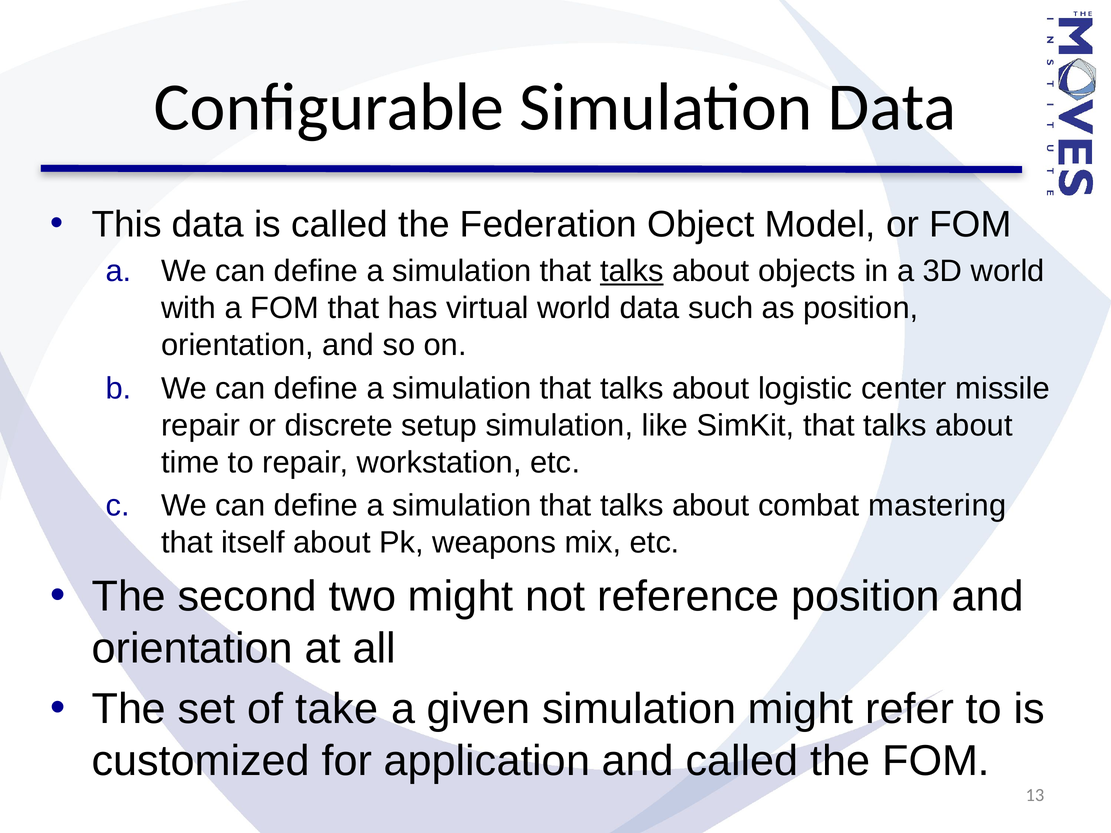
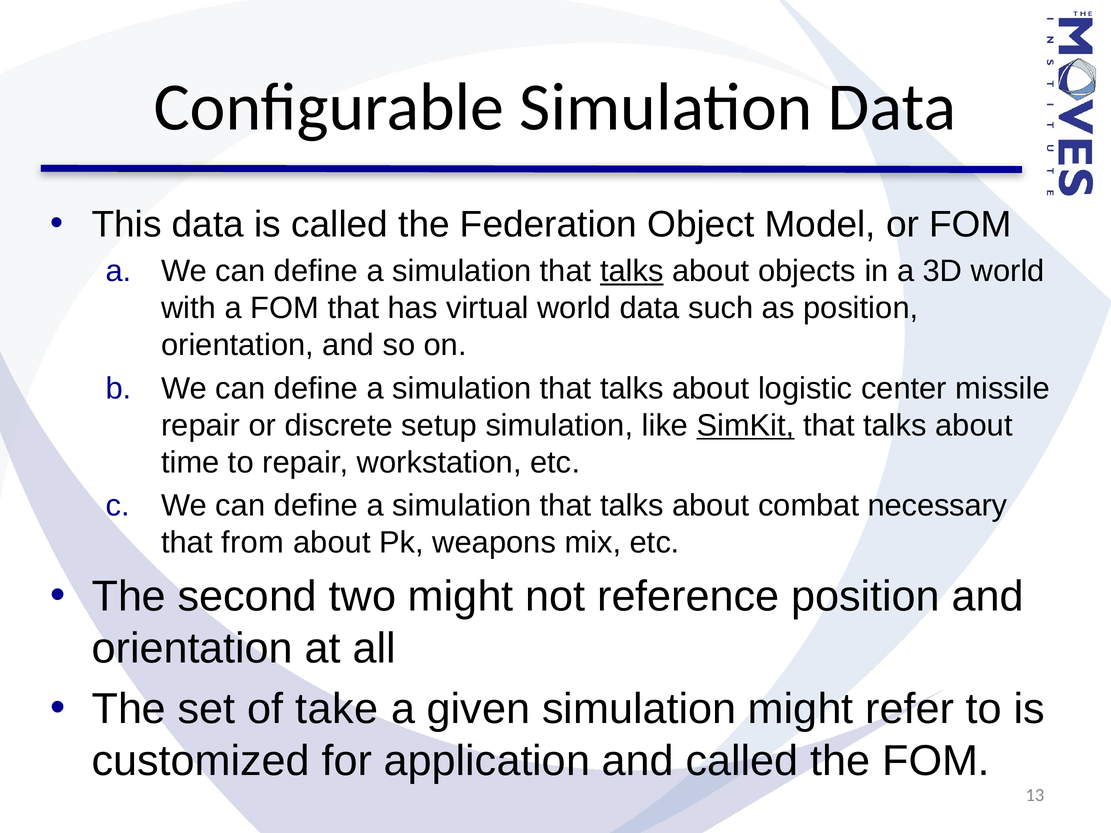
SimKit underline: none -> present (746, 426)
mastering: mastering -> necessary (938, 506)
itself: itself -> from (253, 543)
